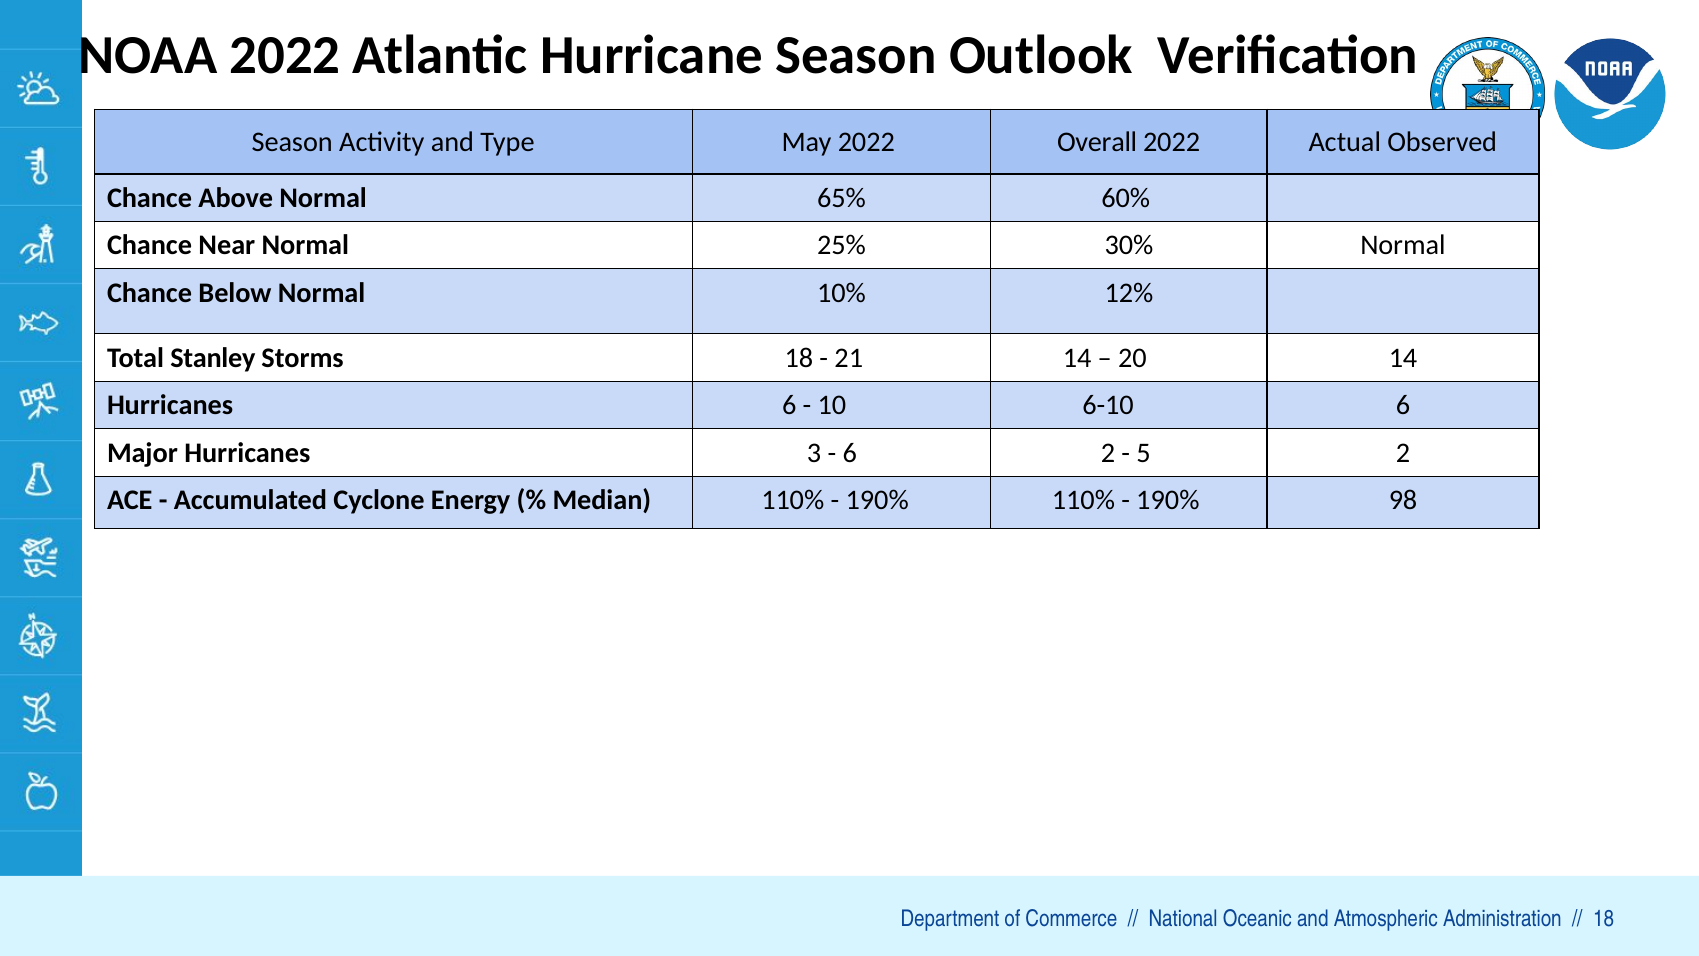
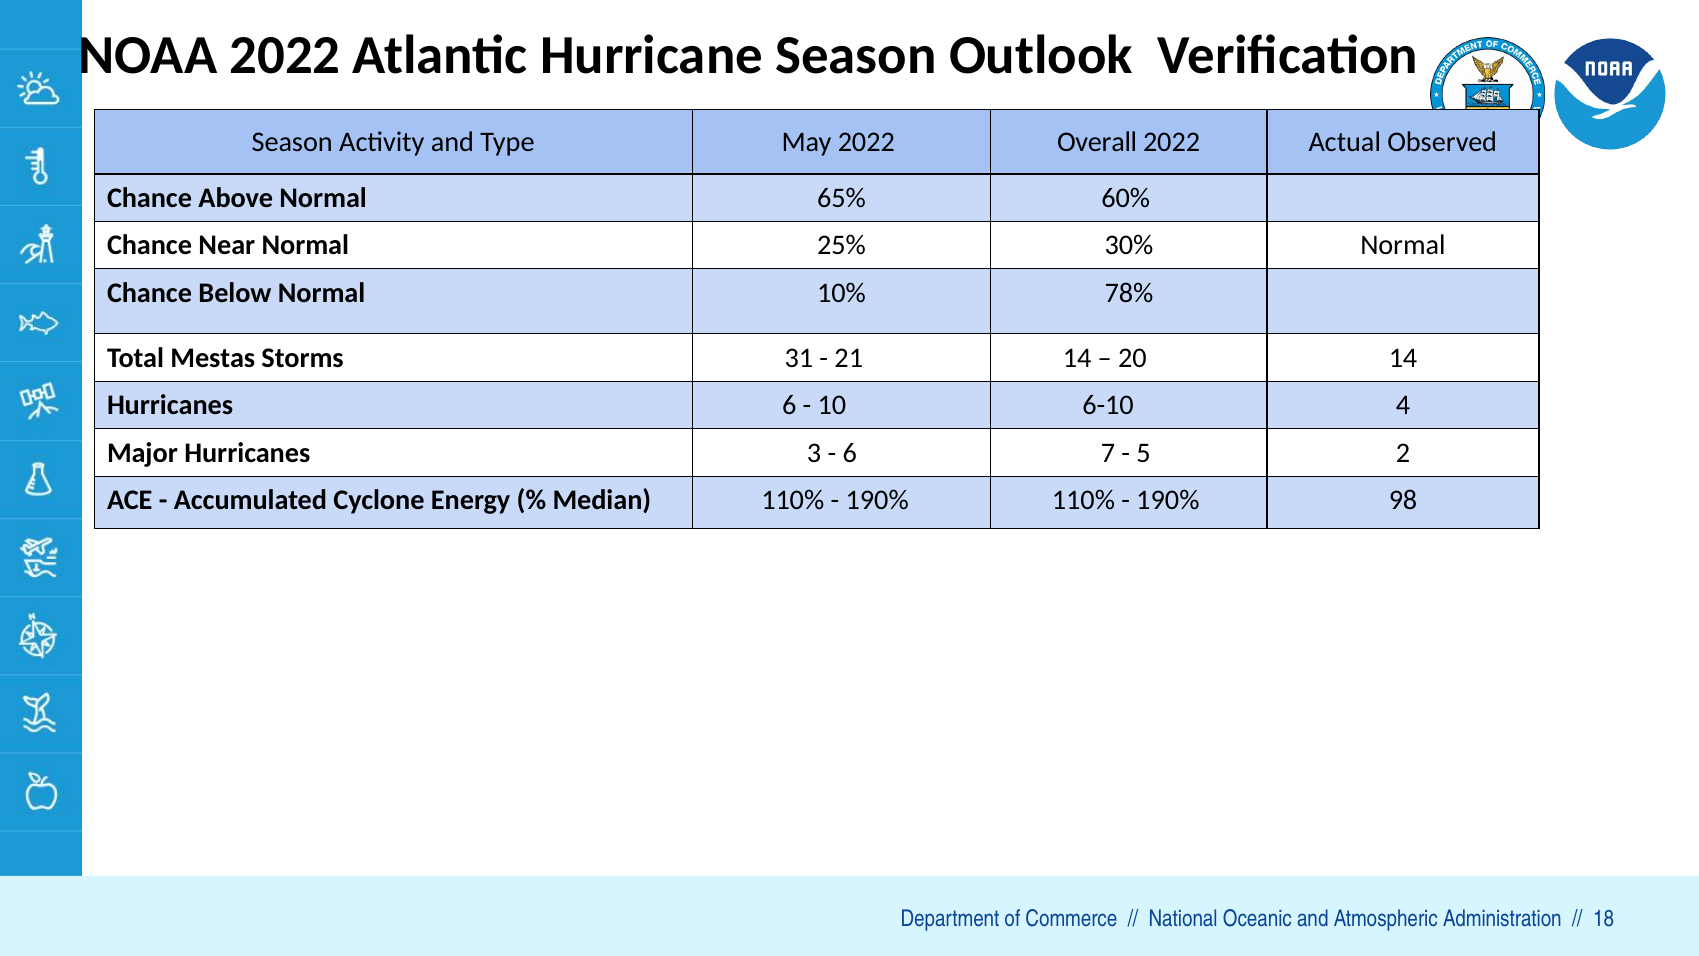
12%: 12% -> 78% (1129, 293)
Stanley: Stanley -> Mestas (213, 358)
Storms 18: 18 -> 31 (799, 358)
6: 6 -> 4 (1403, 405)
6 2: 2 -> 7 (1108, 453)
